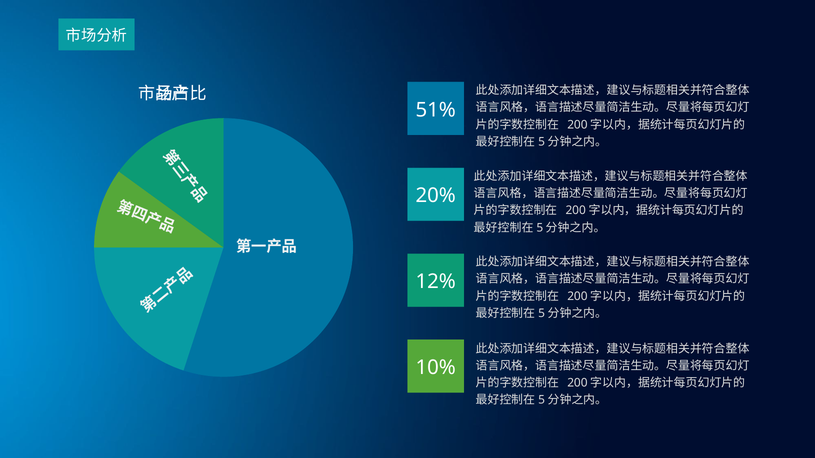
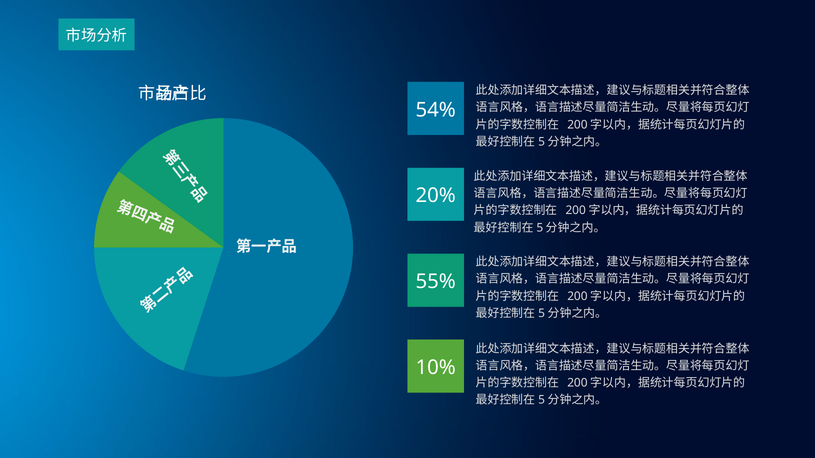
51%: 51% -> 54% (436, 110)
12%: 12% -> 55% (436, 282)
